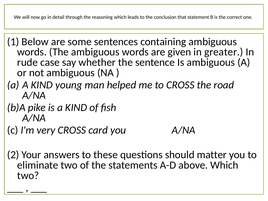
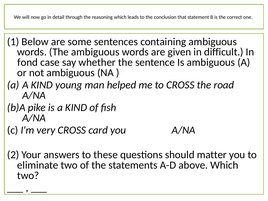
greater: greater -> difficult (224, 52)
rude: rude -> fond (28, 62)
